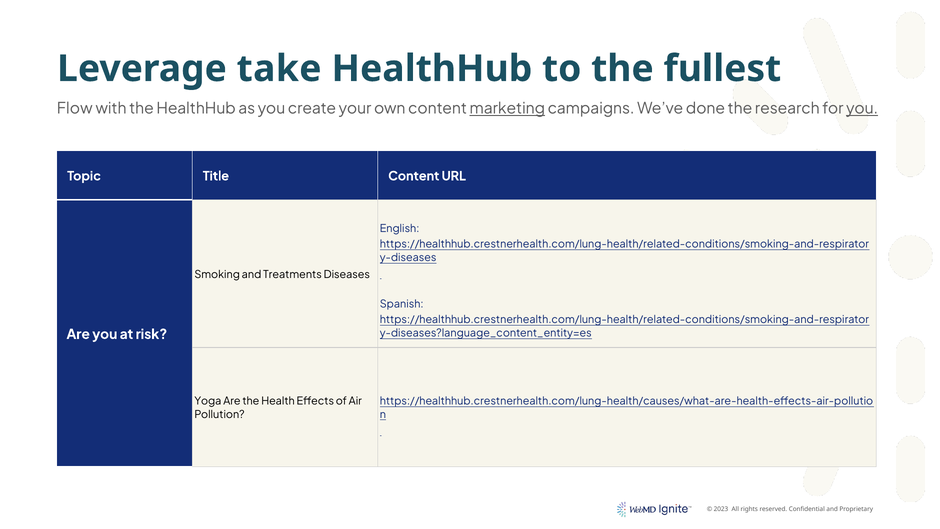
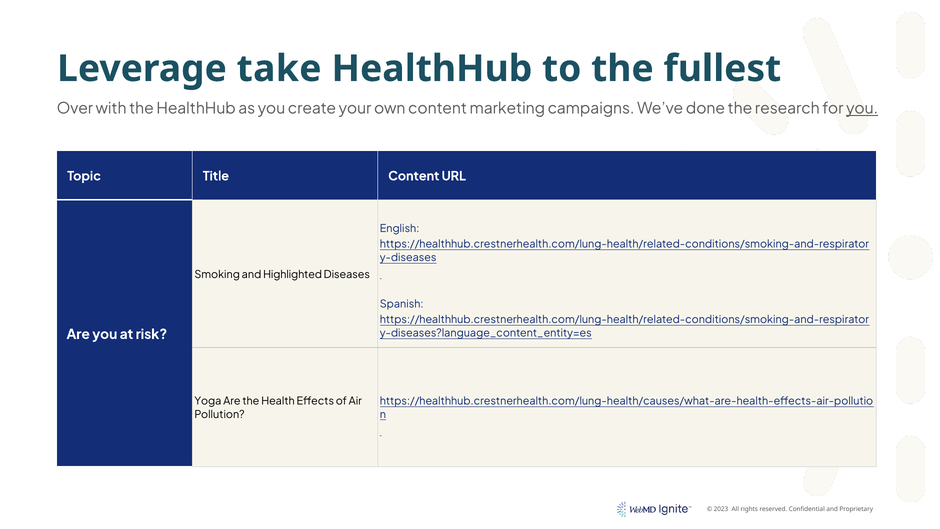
Flow: Flow -> Over (75, 109)
marketing underline: present -> none (507, 109)
Treatments: Treatments -> Highlighted (293, 274)
